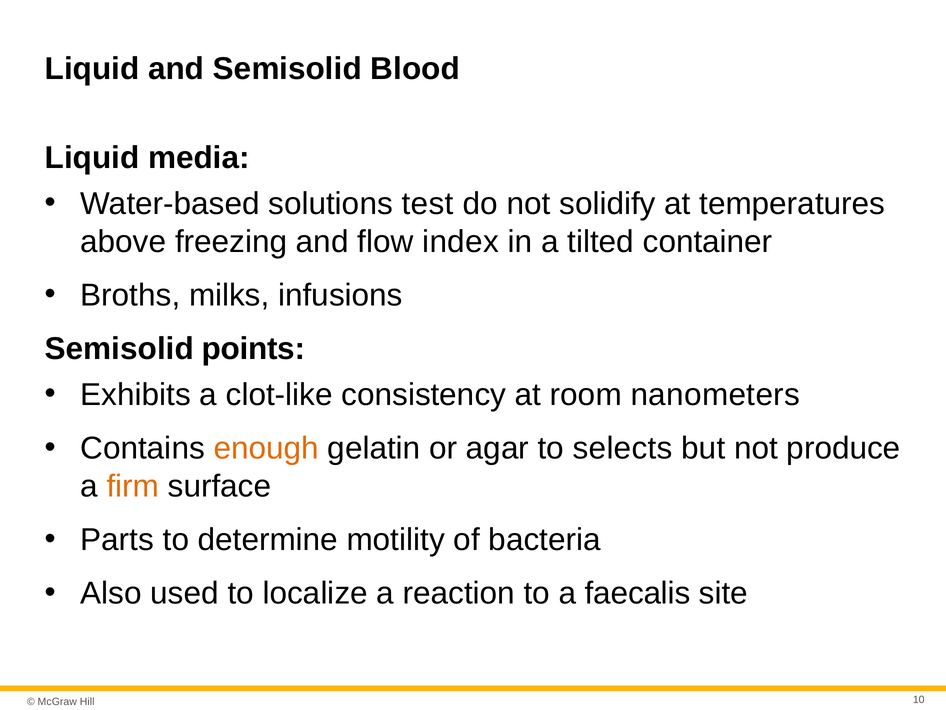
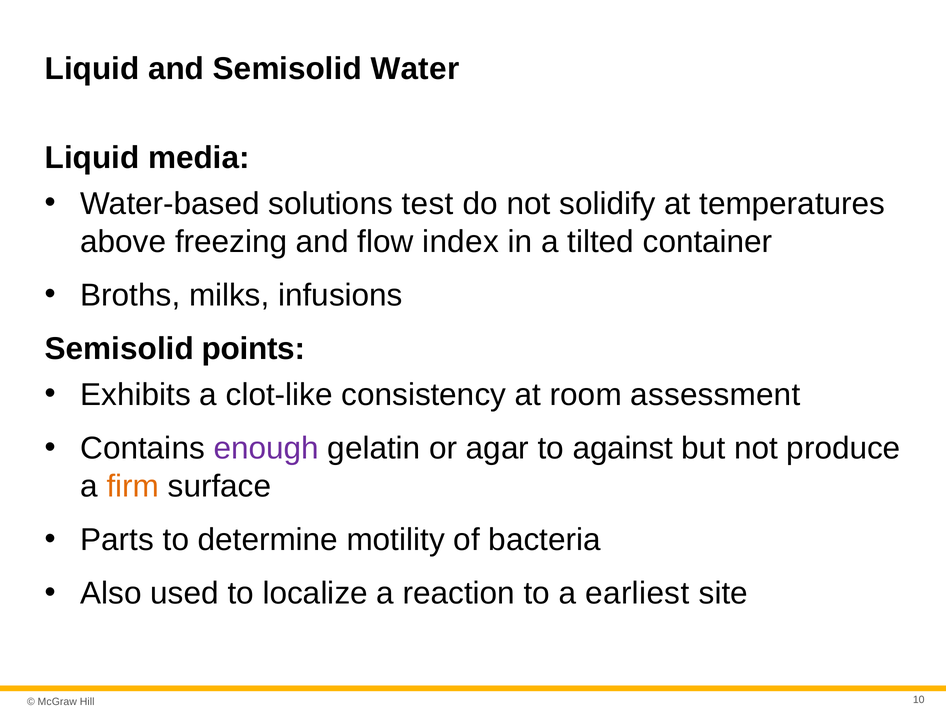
Blood: Blood -> Water (415, 69)
nanometers: nanometers -> assessment (715, 394)
enough colour: orange -> purple (266, 448)
selects: selects -> against (623, 448)
faecalis: faecalis -> earliest (637, 593)
